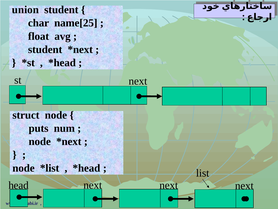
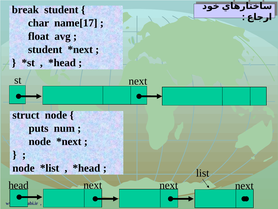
union: union -> break (25, 10)
name[25: name[25 -> name[17 (76, 23)
